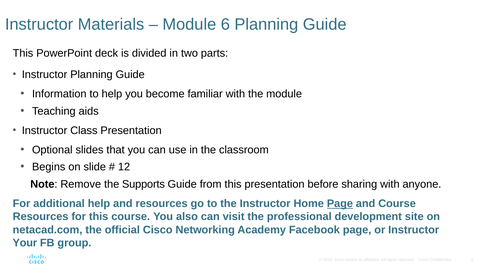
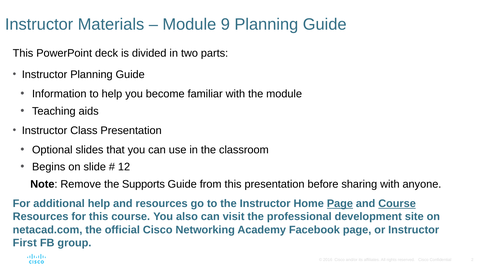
6: 6 -> 9 (225, 24)
Course underline: none -> present (397, 203)
Your: Your -> First (25, 243)
